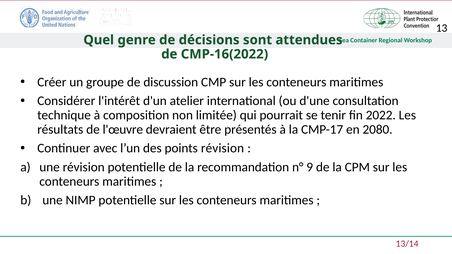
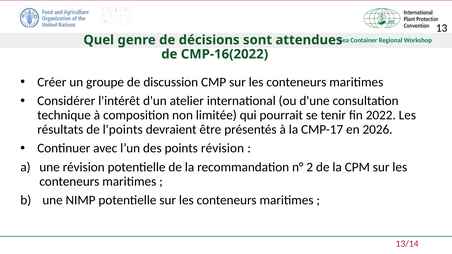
l'œuvre: l'œuvre -> l'points (123, 129)
2080: 2080 -> 2026 (378, 129)
9: 9 -> 2 (310, 167)
